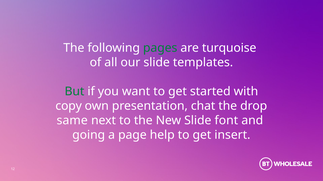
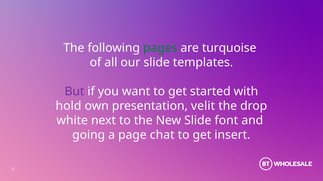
But colour: green -> purple (74, 92)
copy: copy -> hold (68, 106)
chat: chat -> velit (203, 106)
same: same -> white (72, 121)
help: help -> chat (162, 135)
